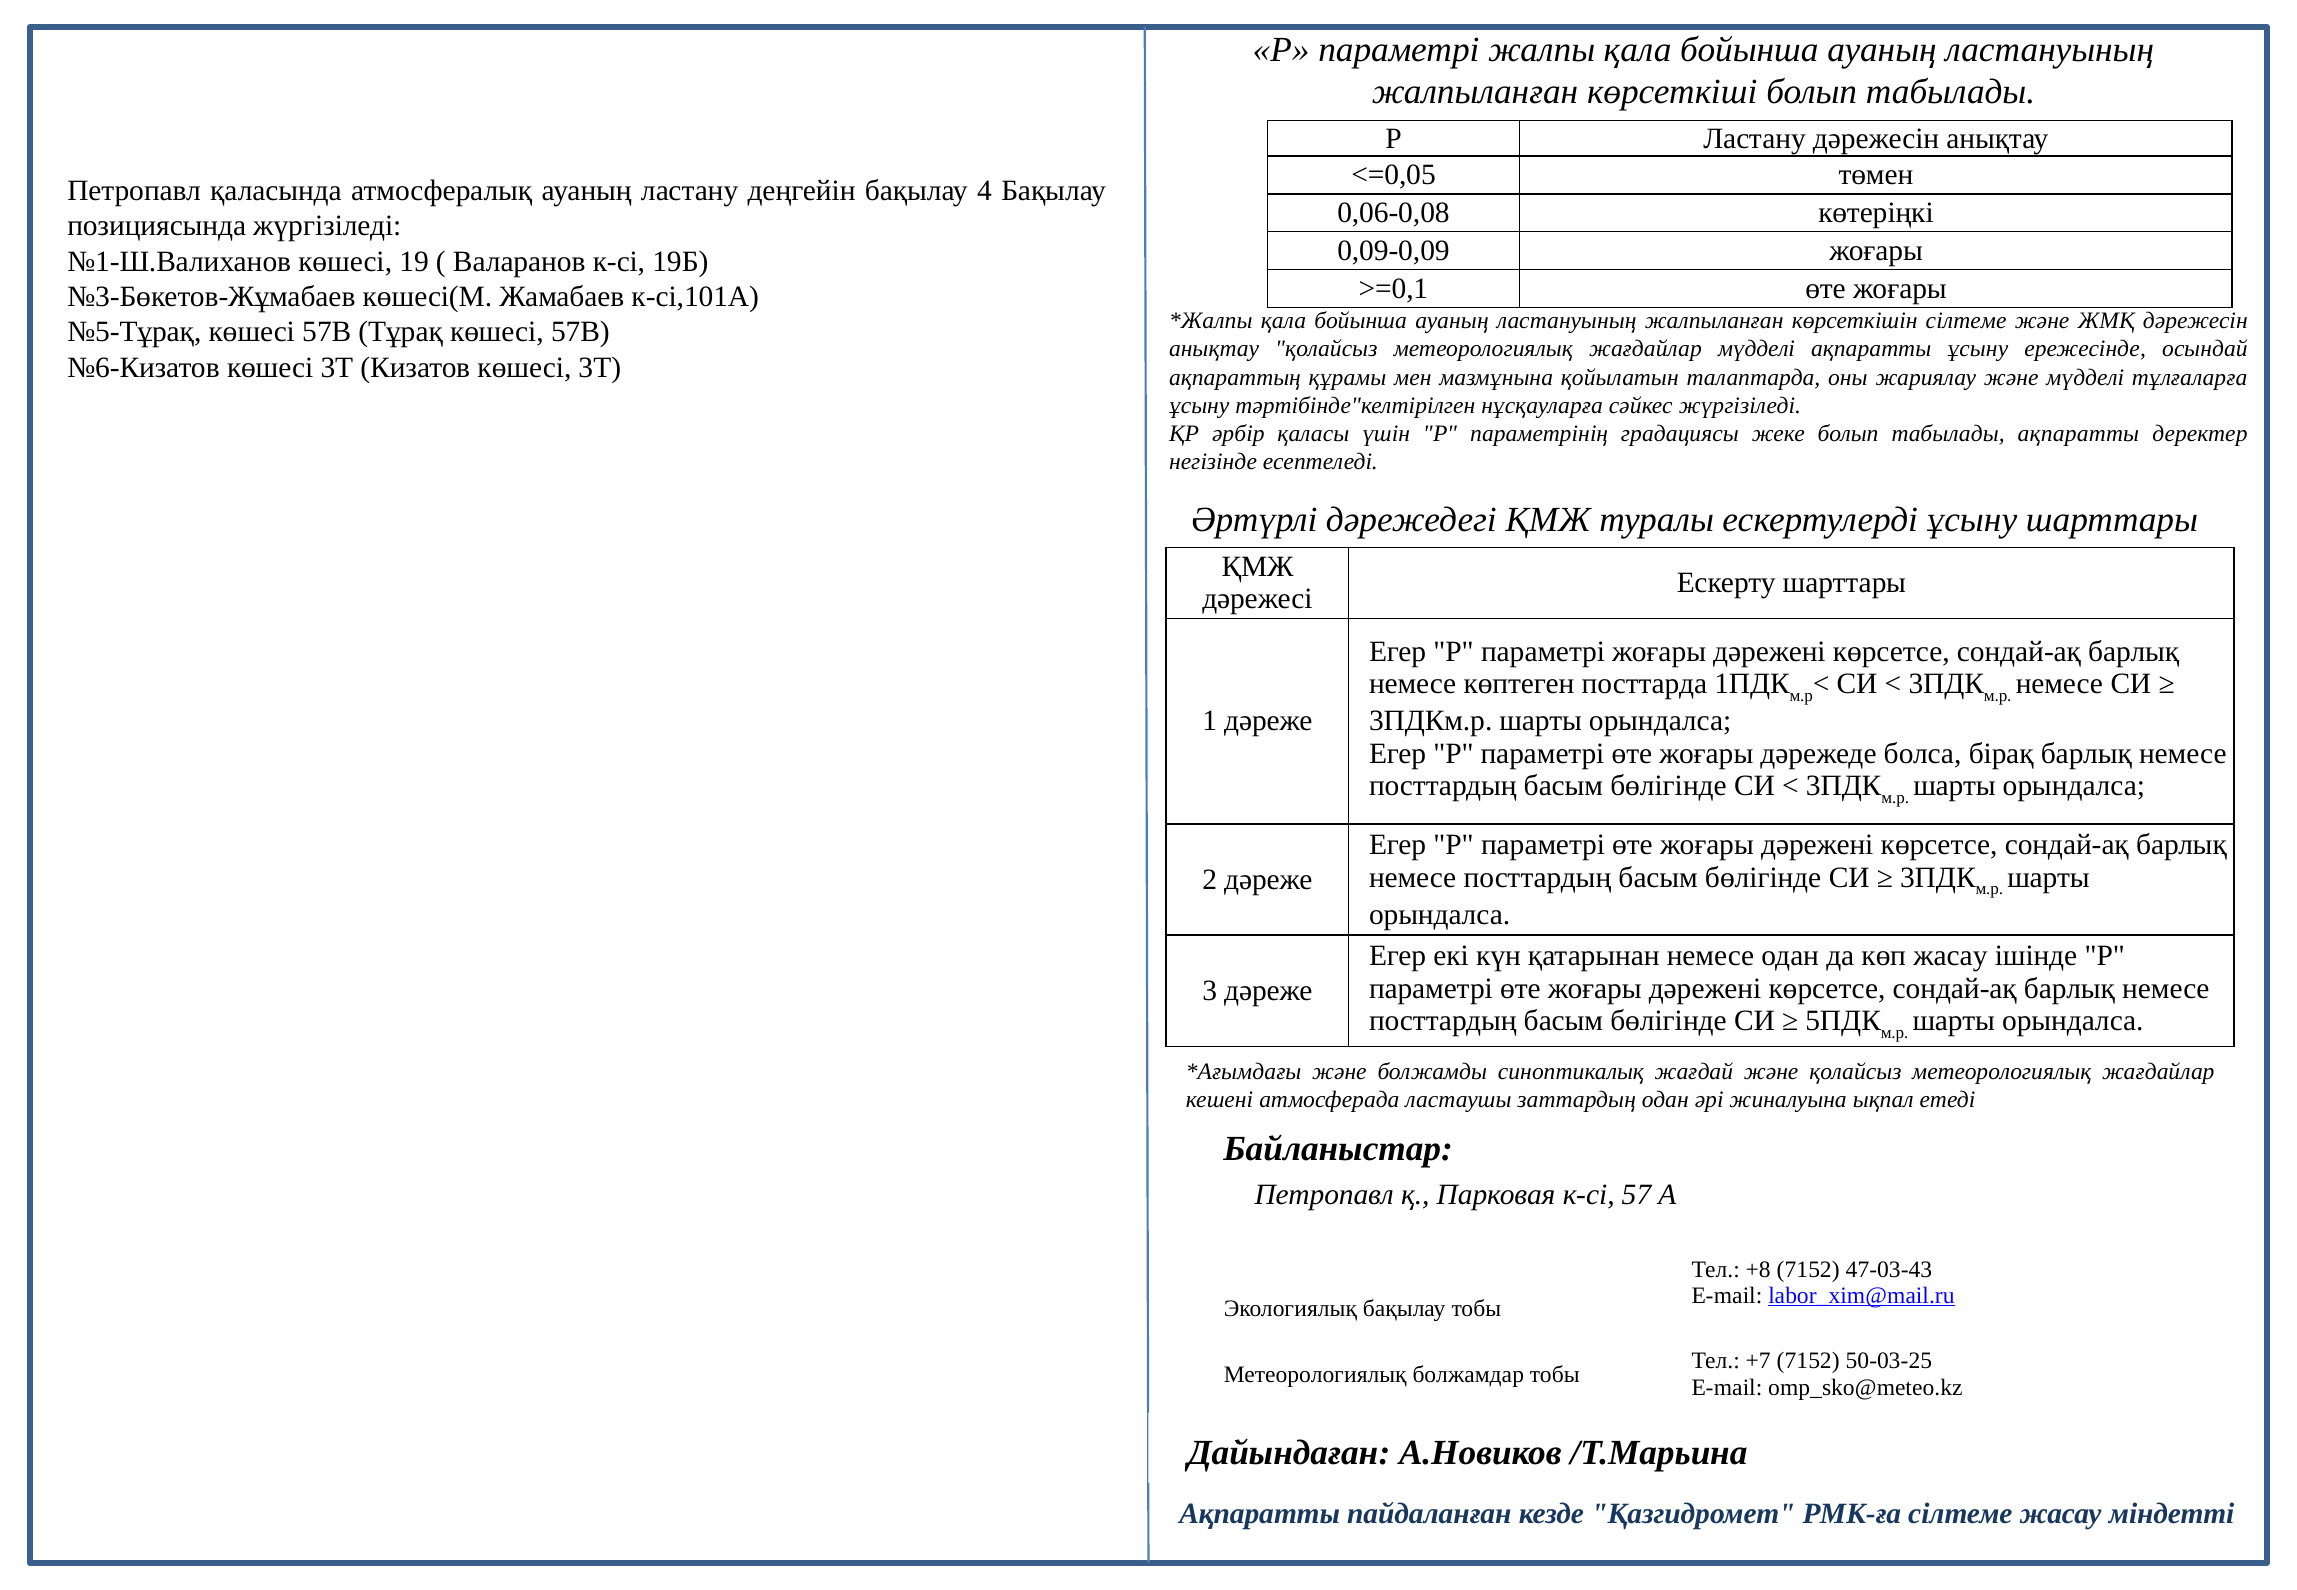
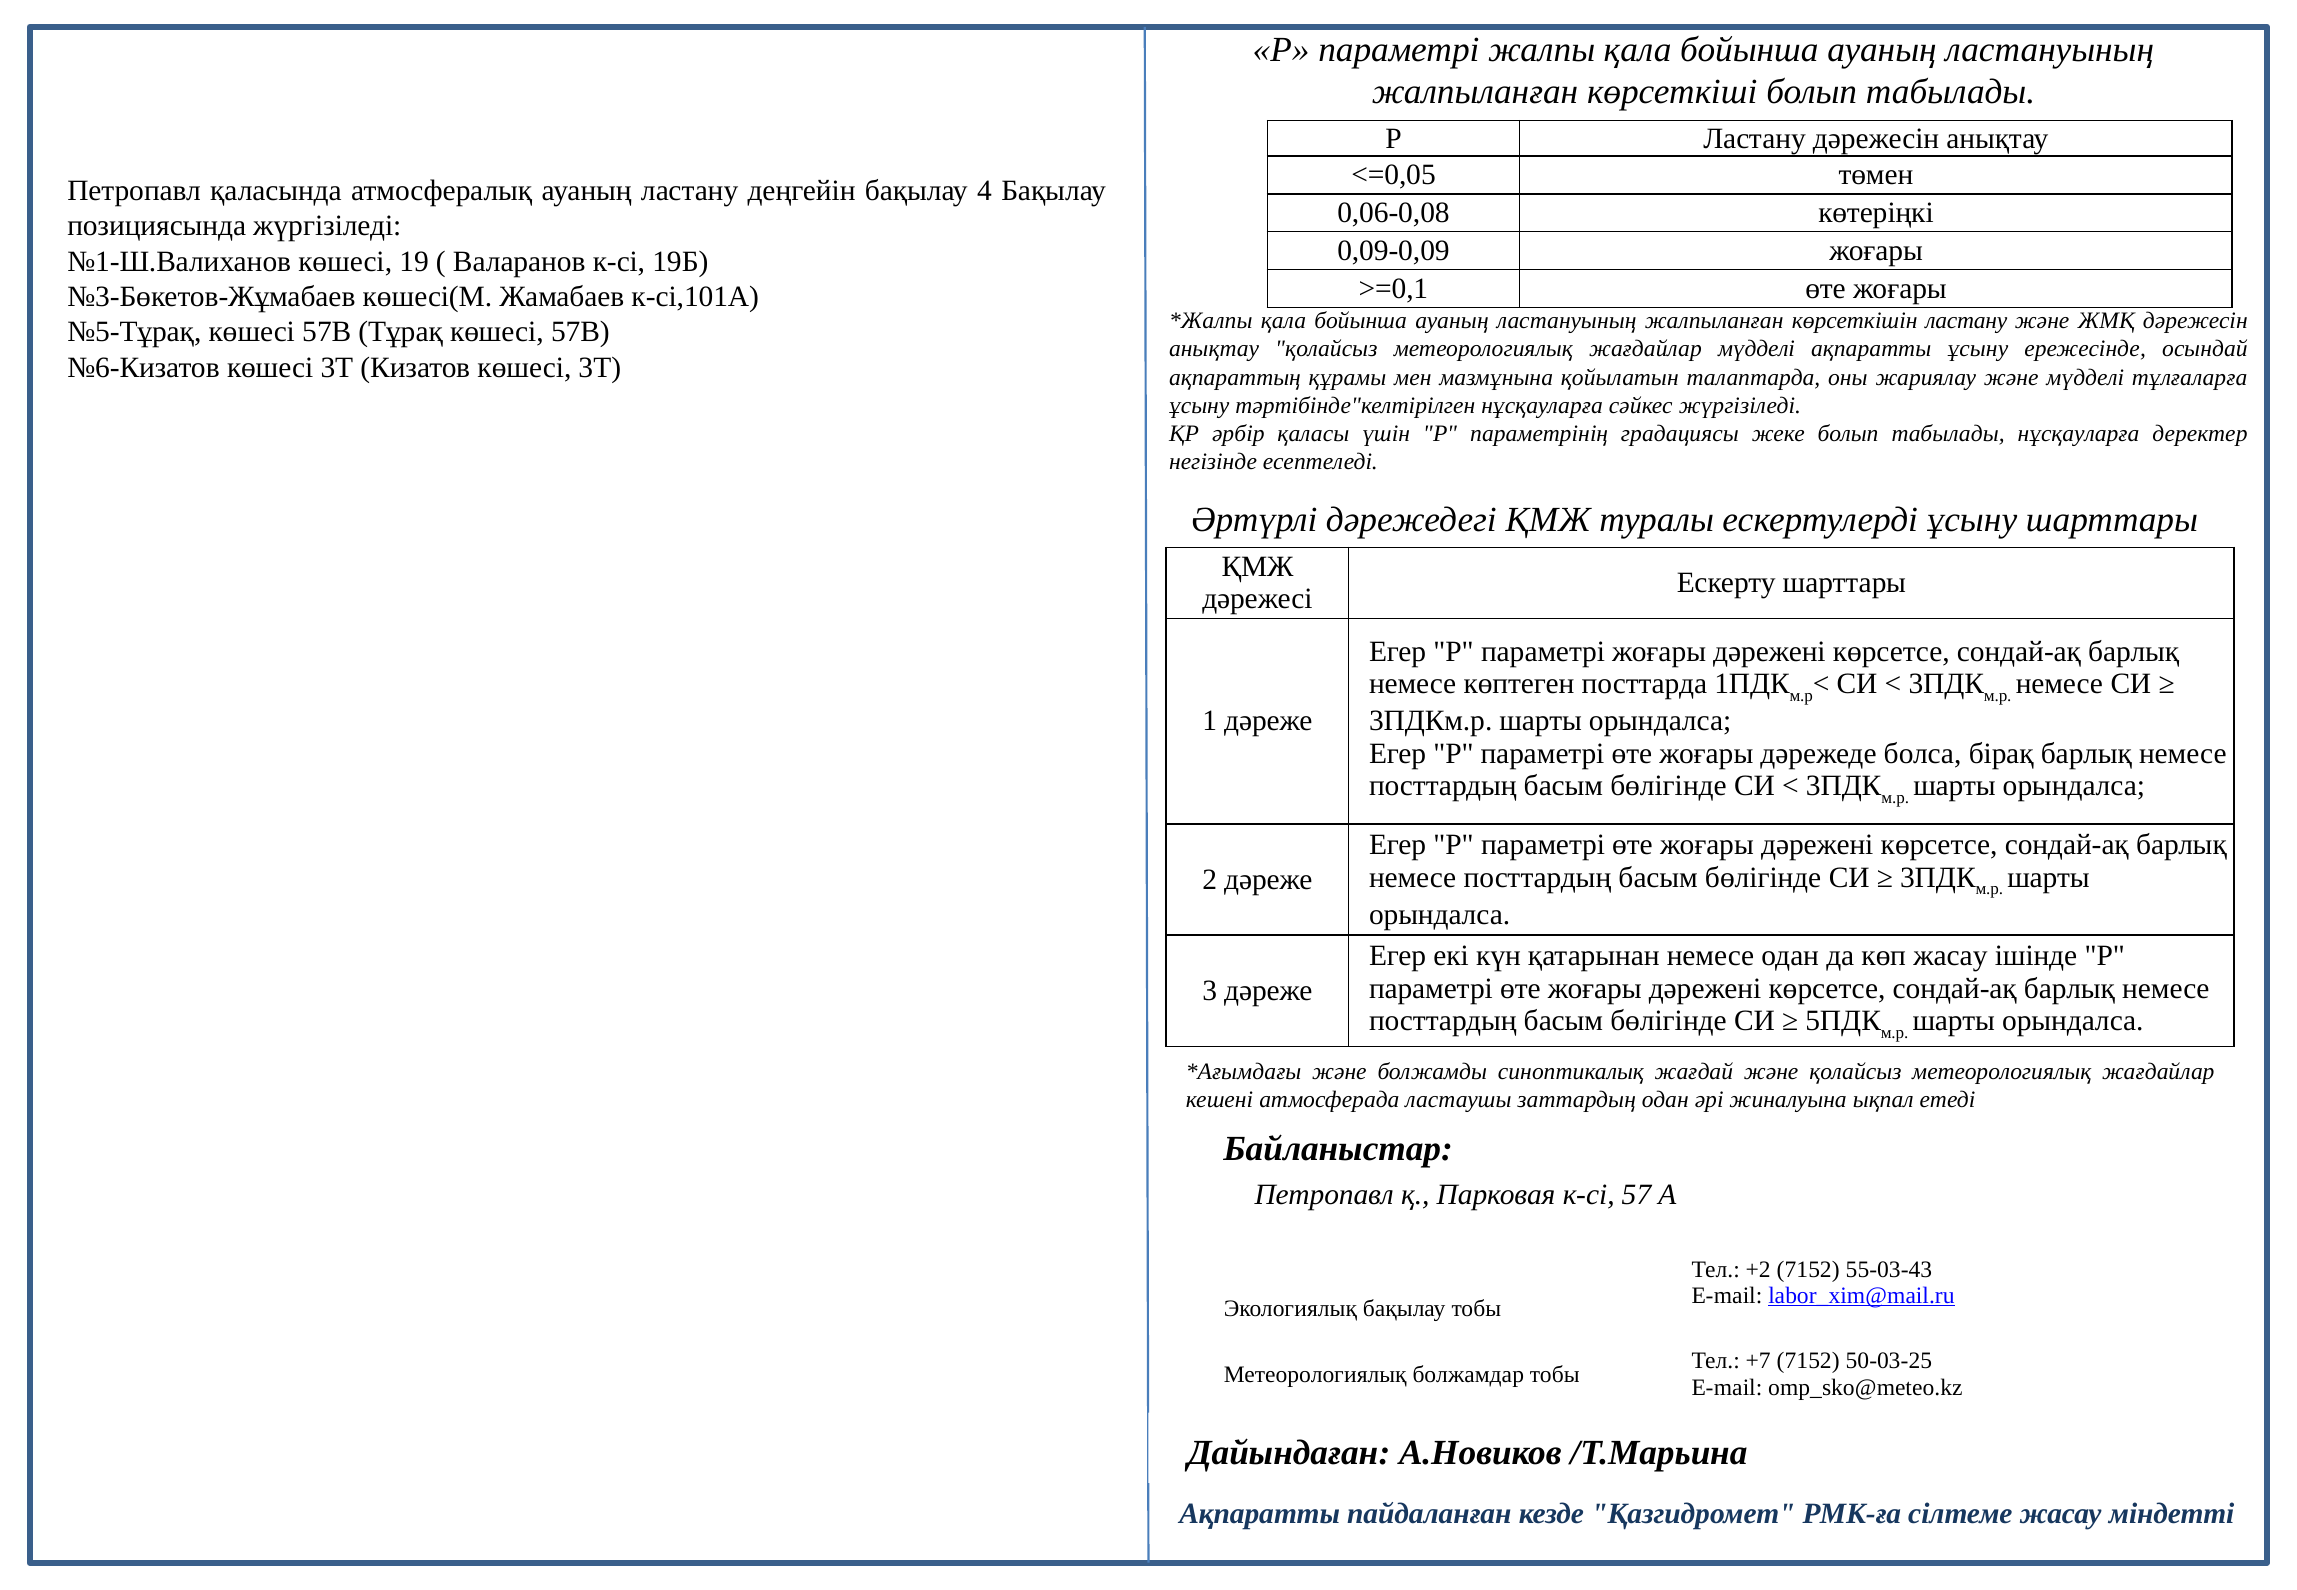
көрсеткішін сілтеме: сілтеме -> ластану (1966, 321)
табылады ақпаратты: ақпаратты -> нұсқауларға (2079, 434)
+8: +8 -> +2 (1758, 1269)
47-03-43: 47-03-43 -> 55-03-43 (1889, 1269)
